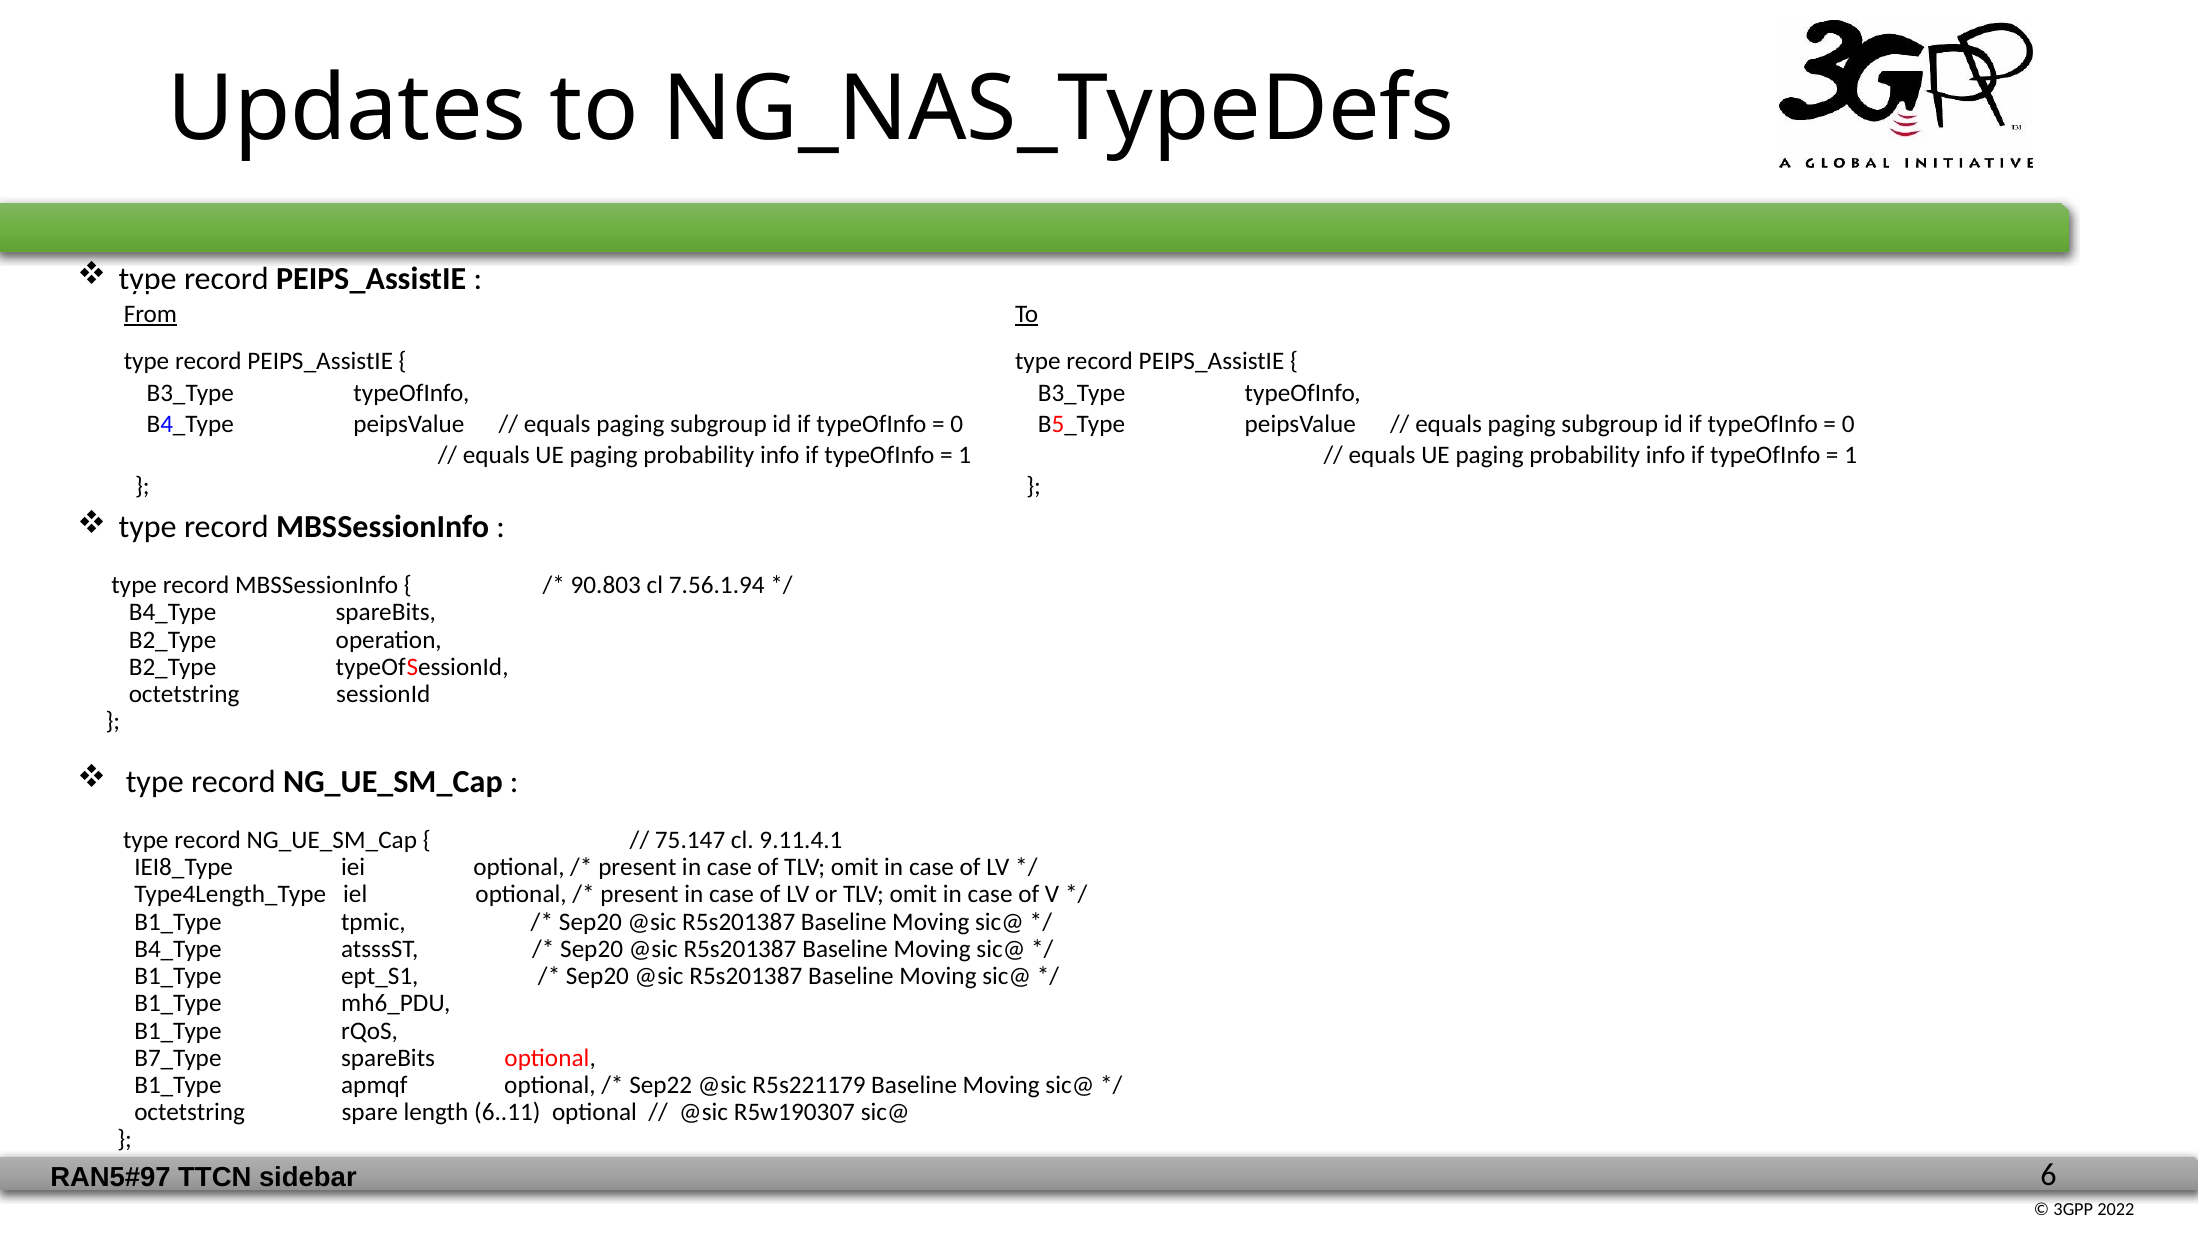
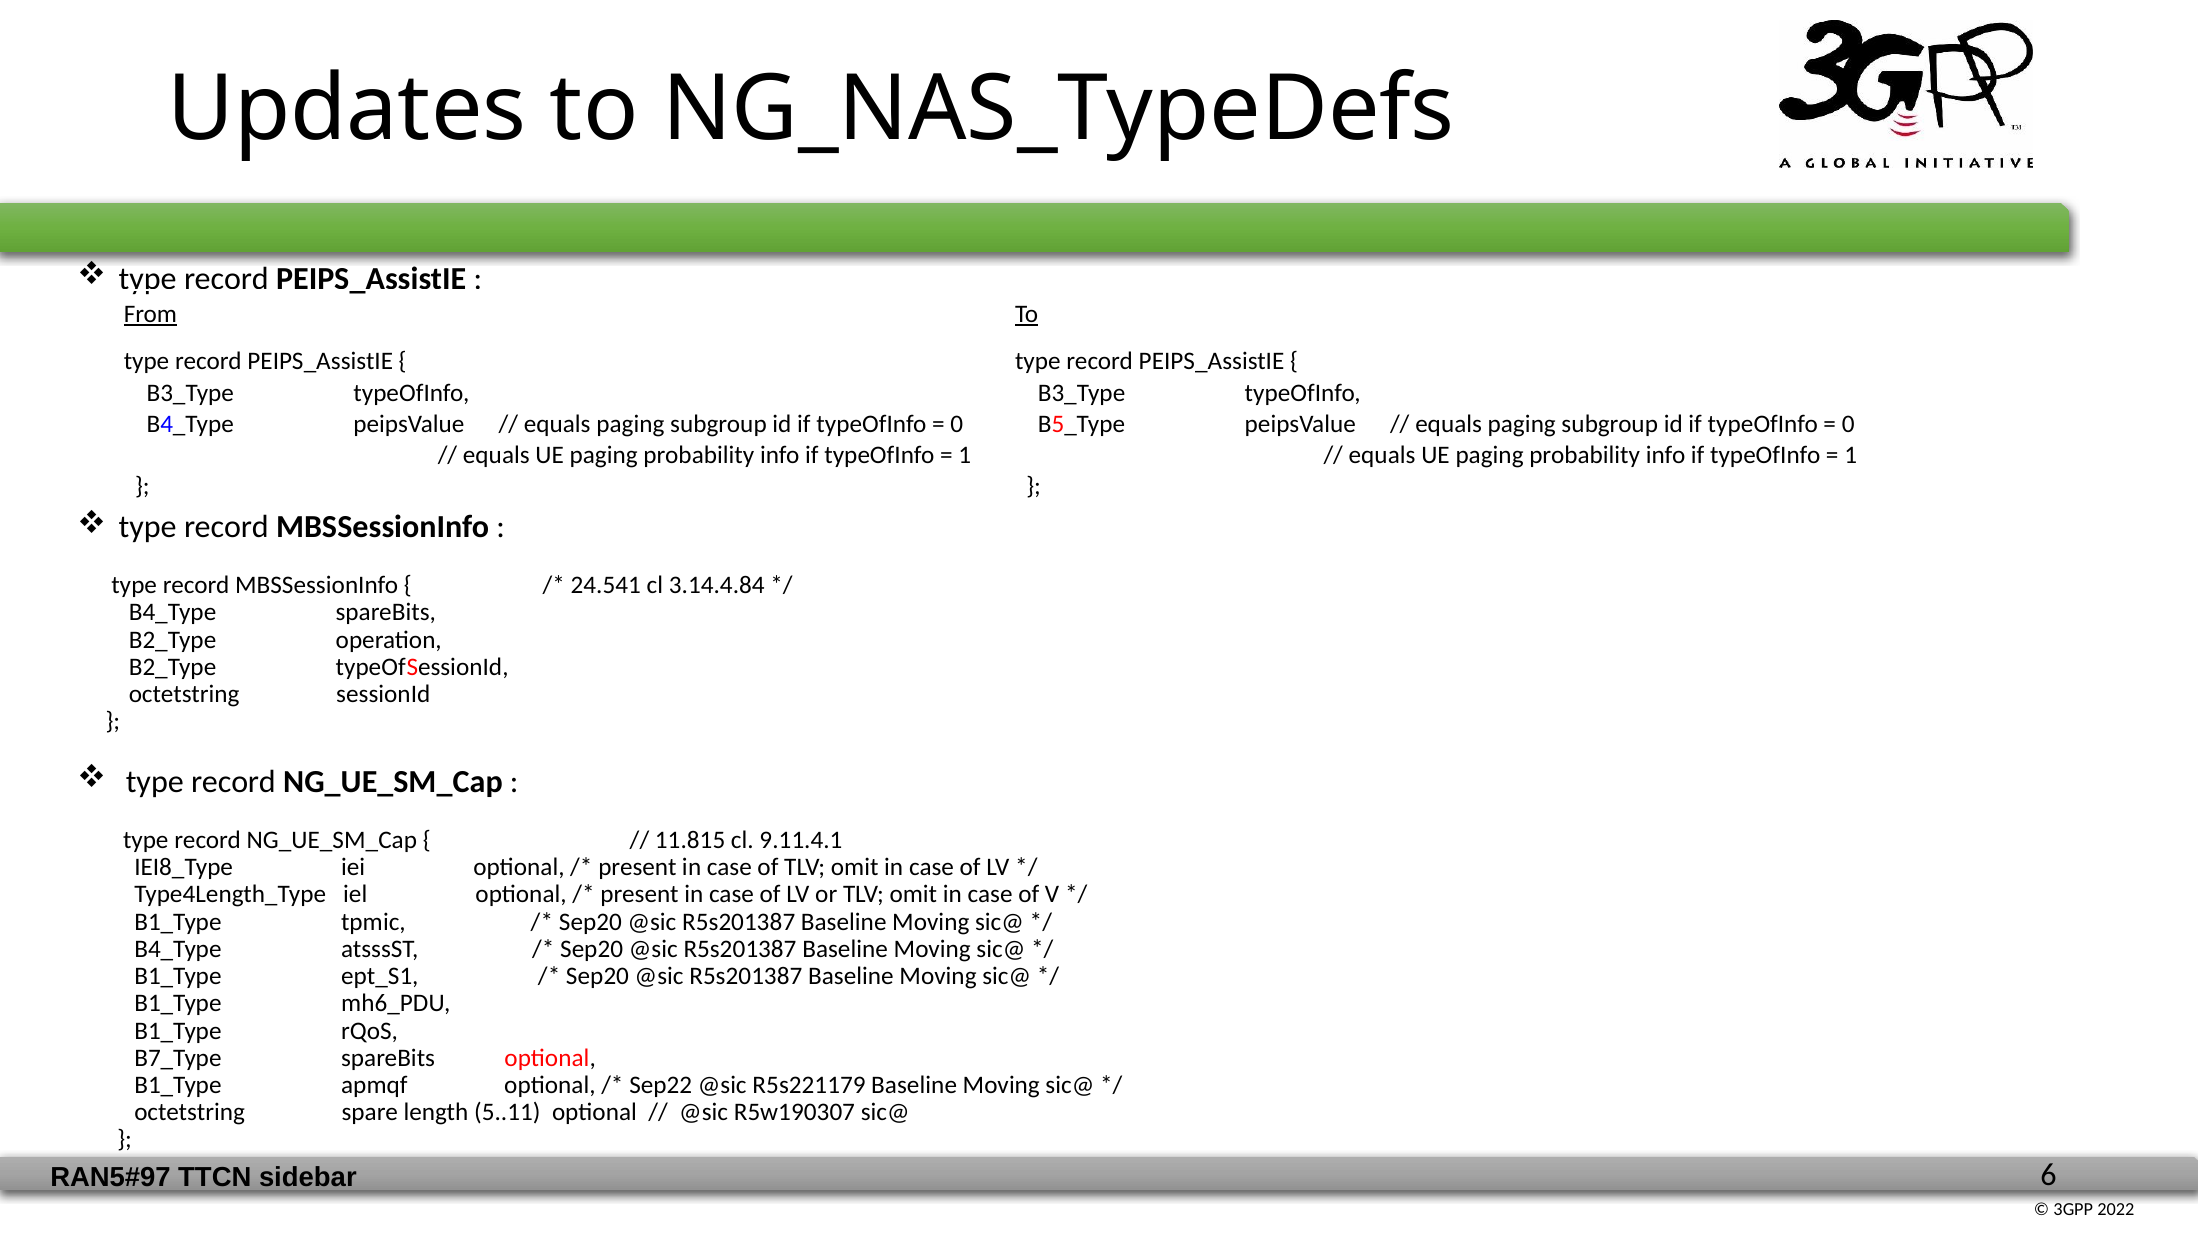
90.803: 90.803 -> 24.541 (606, 585)
7.56.1.94: 7.56.1.94 -> 3.14.4.84 (717, 585)
75.147: 75.147 -> 11.815 (690, 840)
6..11: 6..11 -> 5..11 (507, 1112)
